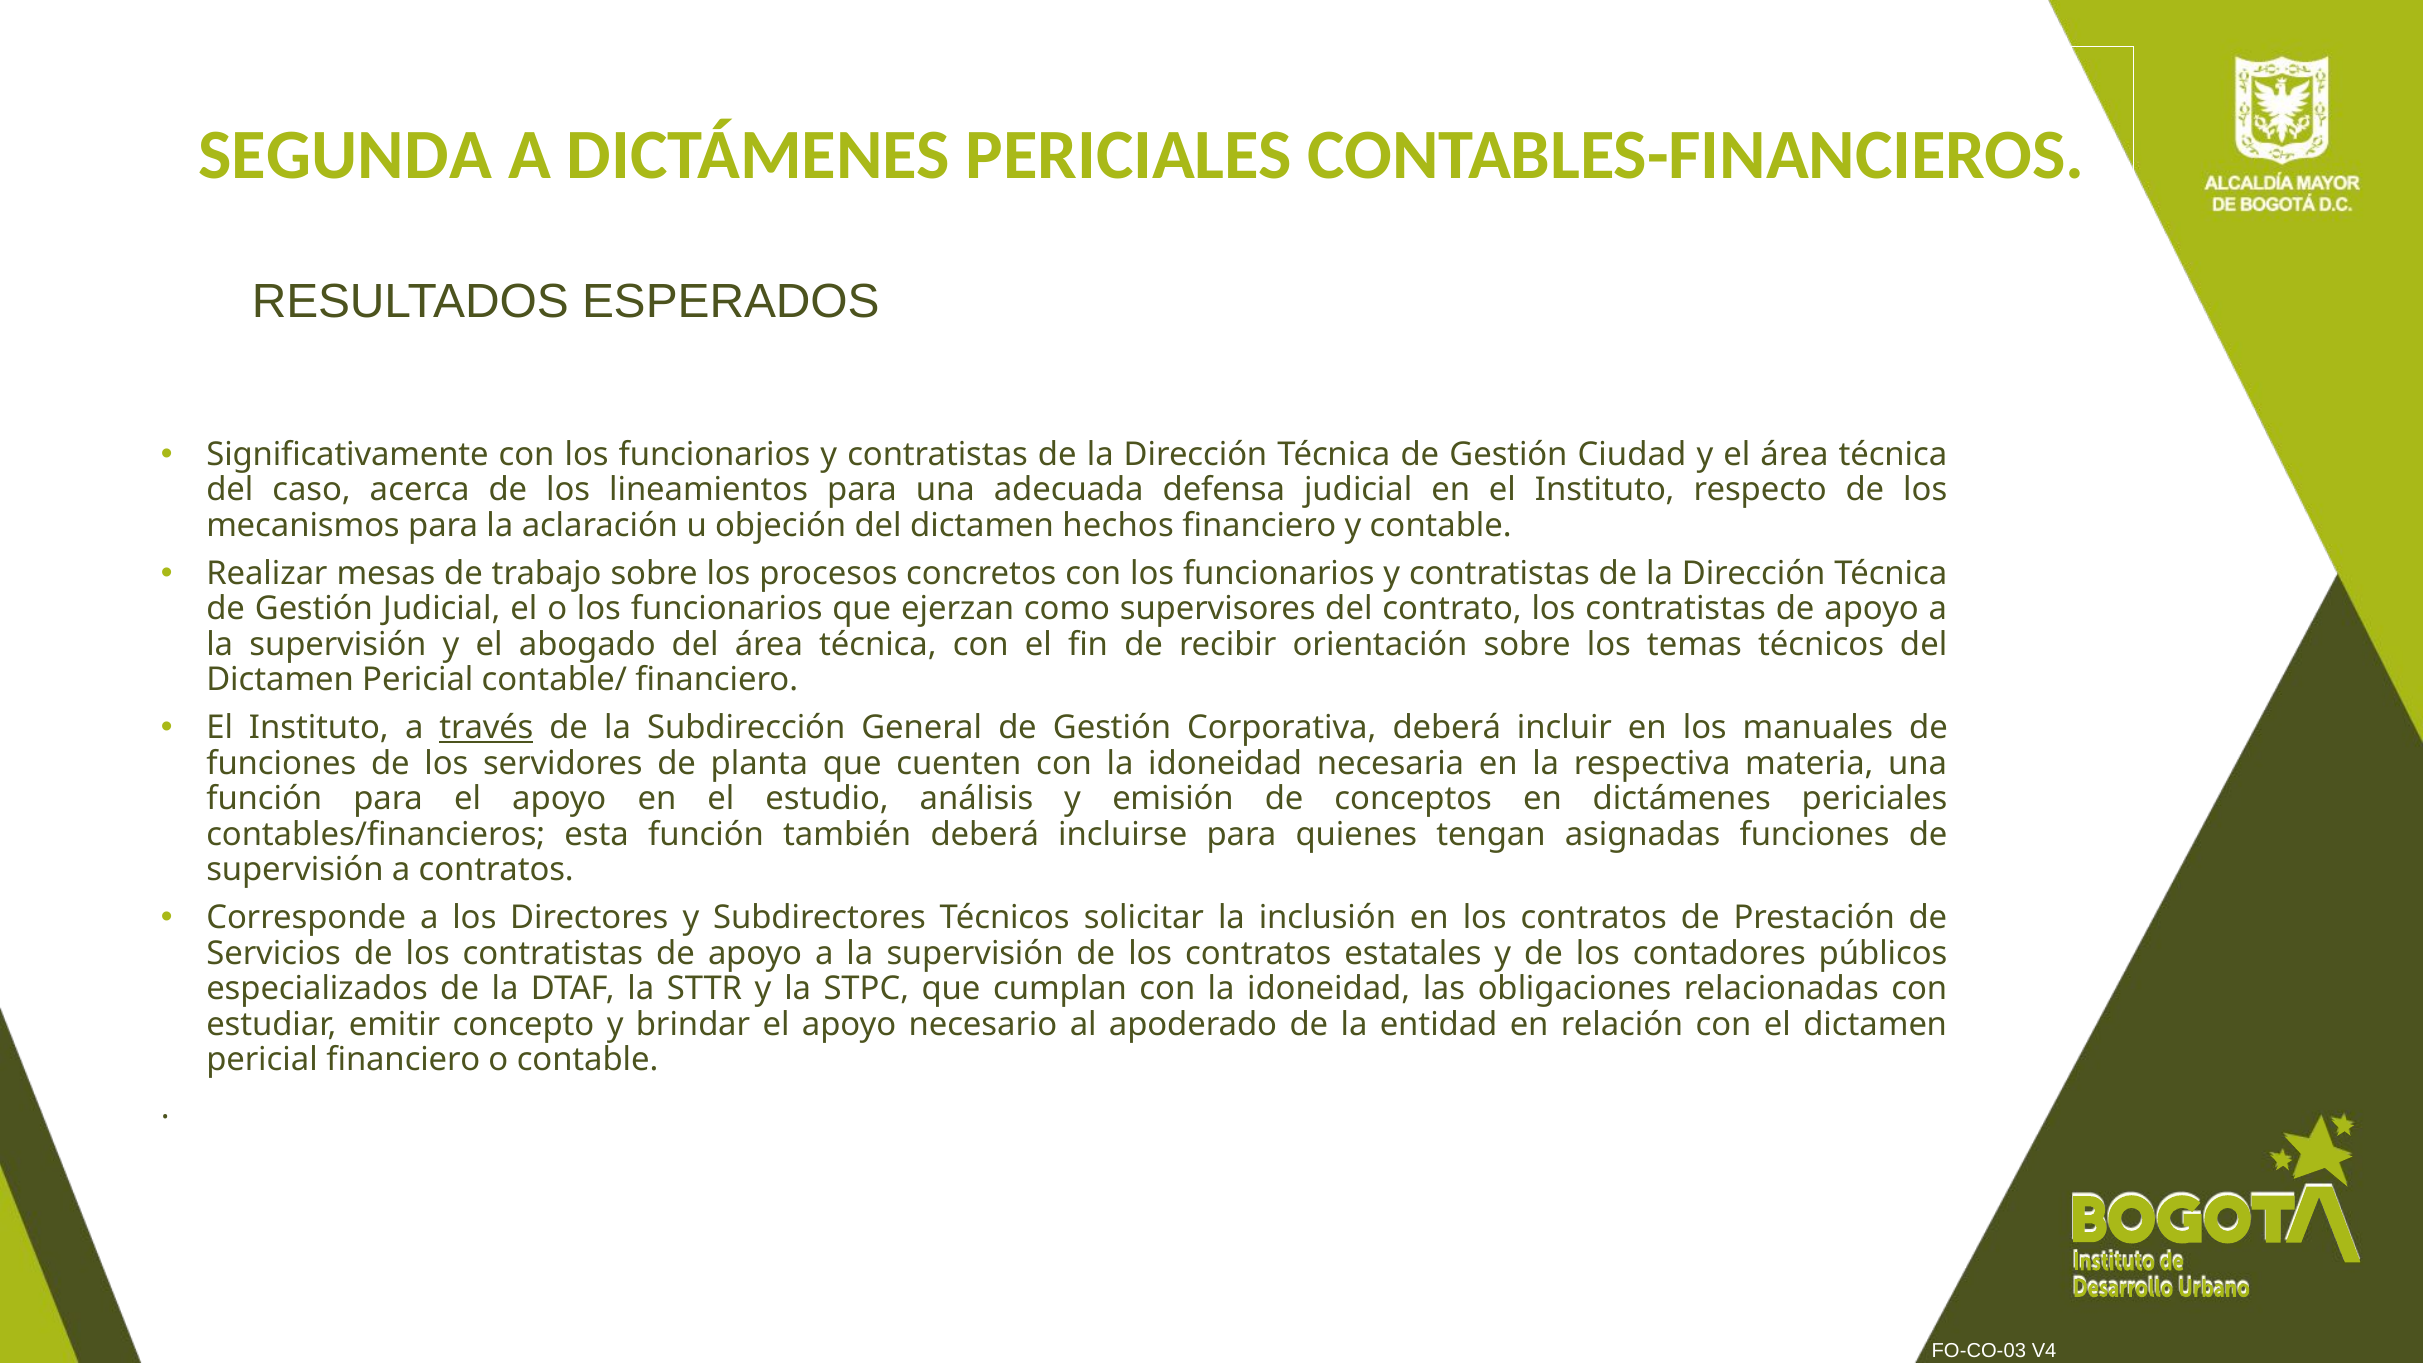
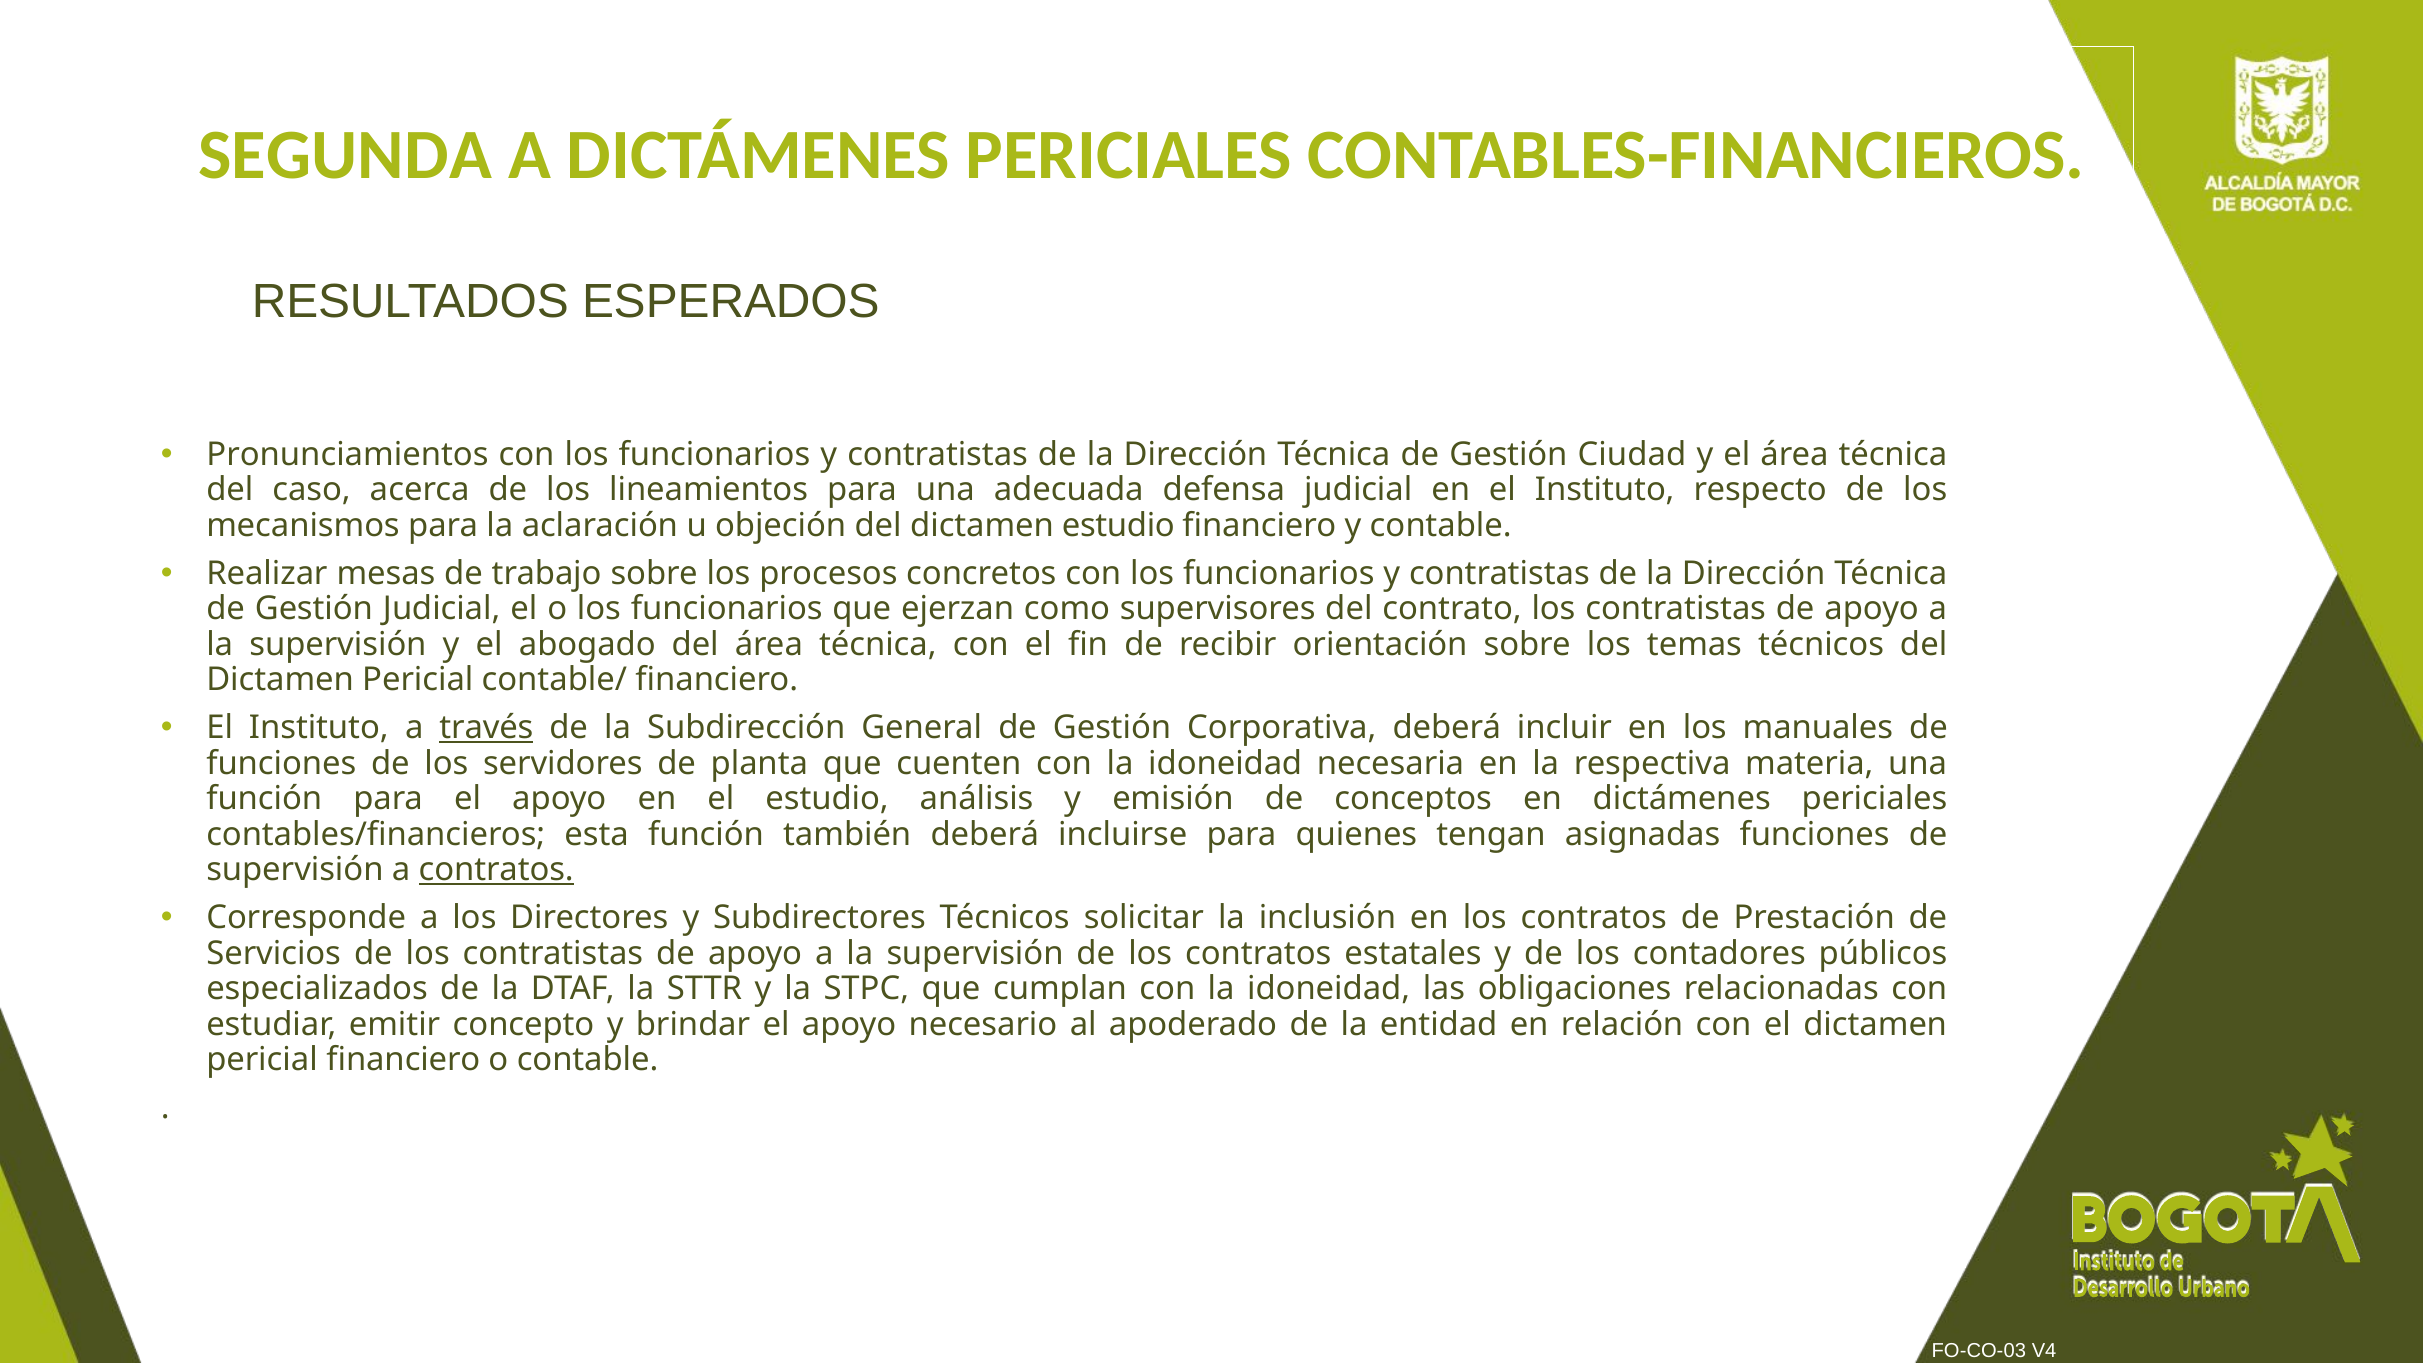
Significativamente: Significativamente -> Pronunciamientos (347, 454)
dictamen hechos: hechos -> estudio (1118, 525)
contratos underline: none -> present (496, 870)
